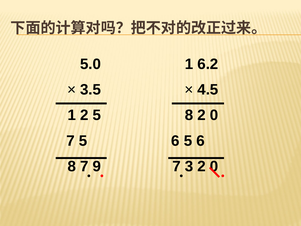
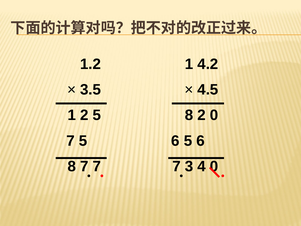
5.0: 5.0 -> 1.2 (91, 64)
6.2: 6.2 -> 4.2 (208, 64)
7 9: 9 -> 7 (97, 166)
3 2: 2 -> 4 (202, 166)
